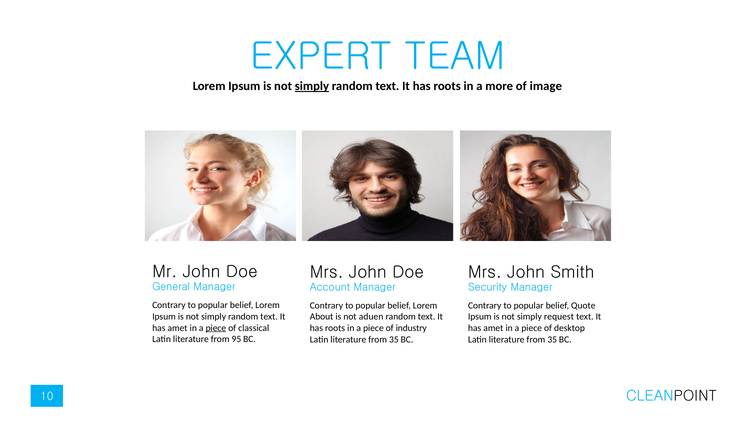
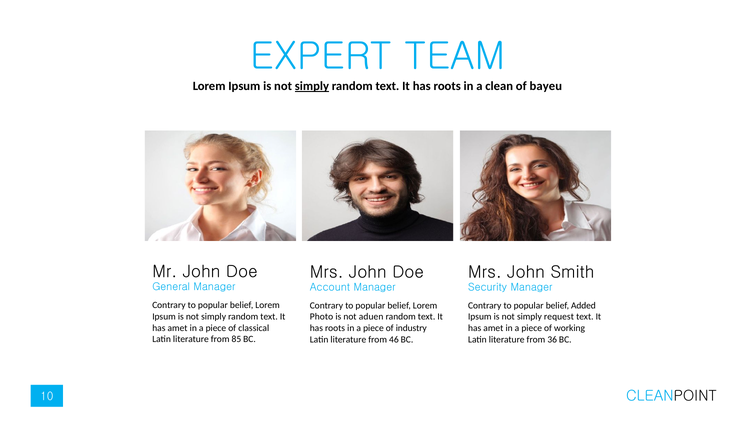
more: more -> clean (499, 86)
image: image -> bayeu (546, 86)
Quote: Quote -> Added (583, 306)
About: About -> Photo (321, 317)
piece underline: present -> none (216, 328)
desktop: desktop -> working (570, 328)
95: 95 -> 85 (236, 339)
35: 35 -> 46 (394, 340)
35: 35 -> 36 (552, 340)
